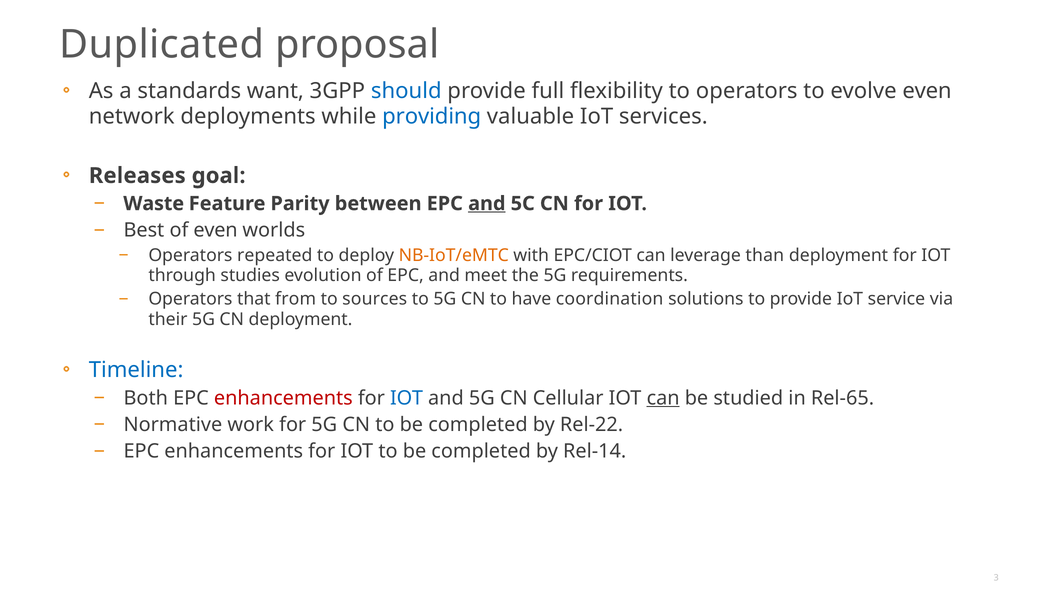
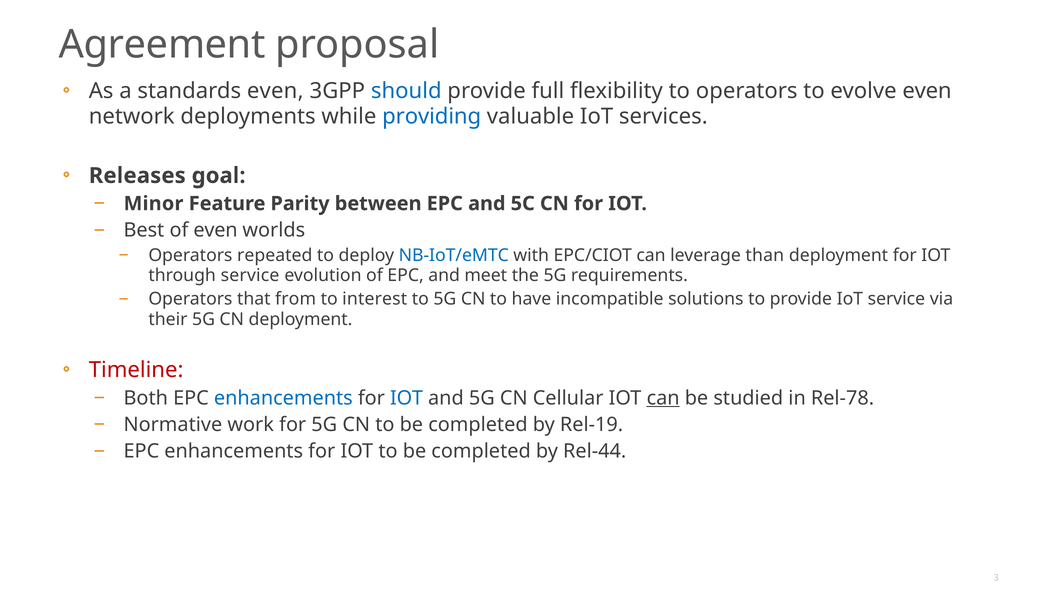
Duplicated: Duplicated -> Agreement (162, 45)
standards want: want -> even (275, 91)
Waste: Waste -> Minor (153, 204)
and underline: present -> none (487, 204)
NB-IoT/eMTC colour: orange -> blue (454, 255)
through studies: studies -> service (250, 275)
sources: sources -> interest (375, 299)
coordination: coordination -> incompatible (610, 299)
Timeline colour: blue -> red (136, 370)
enhancements colour: red -> blue (283, 398)
Rel-65: Rel-65 -> Rel-78 (843, 398)
Rel-22: Rel-22 -> Rel-19 (592, 425)
Rel-14: Rel-14 -> Rel-44 (595, 451)
